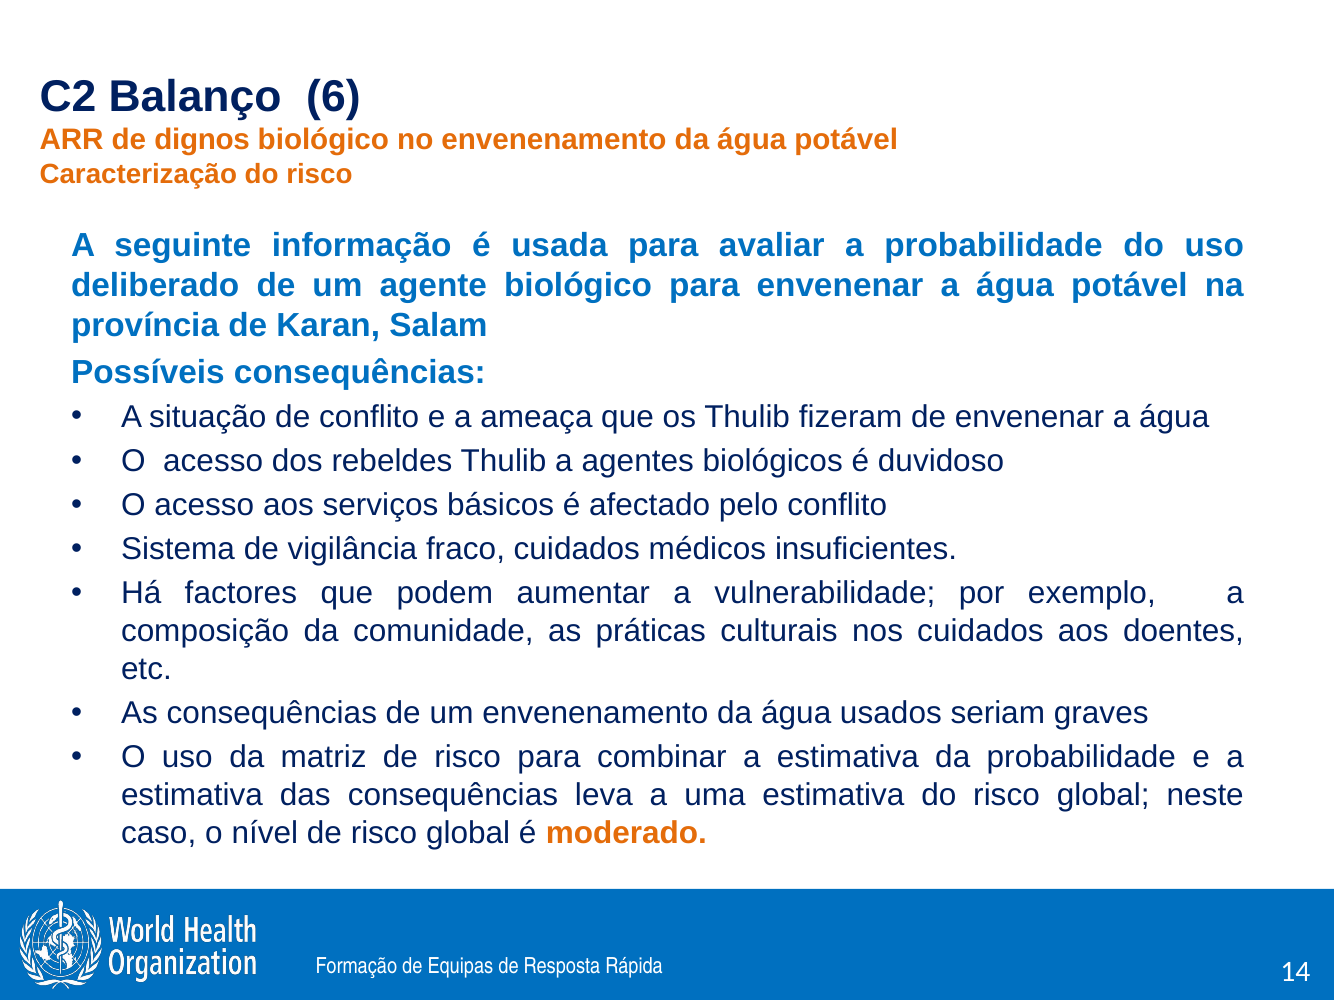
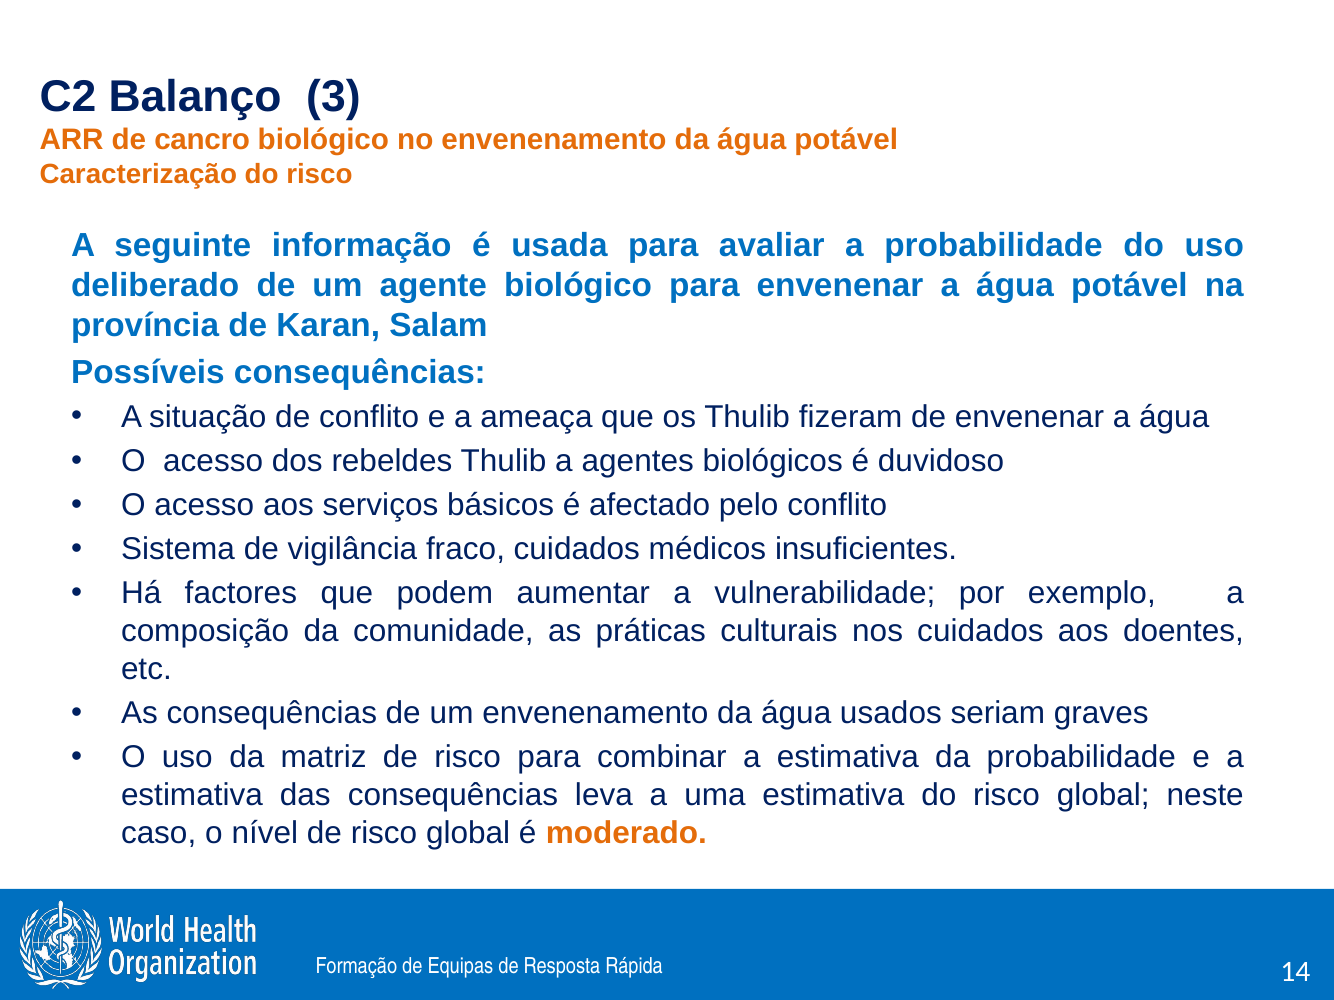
6: 6 -> 3 (333, 97)
dignos: dignos -> cancro (202, 140)
